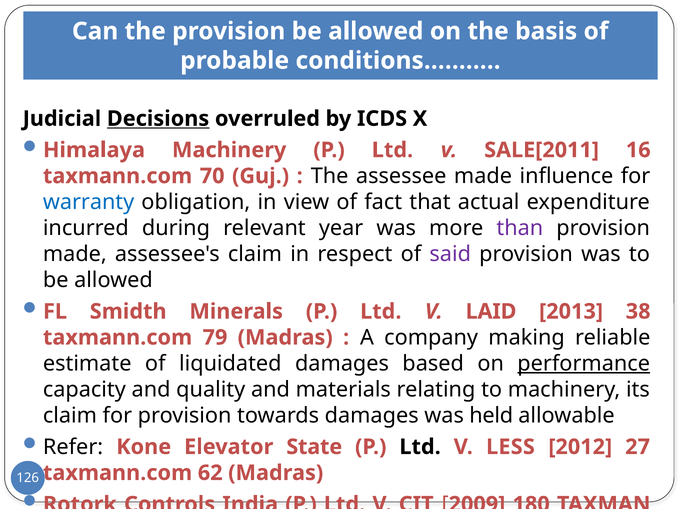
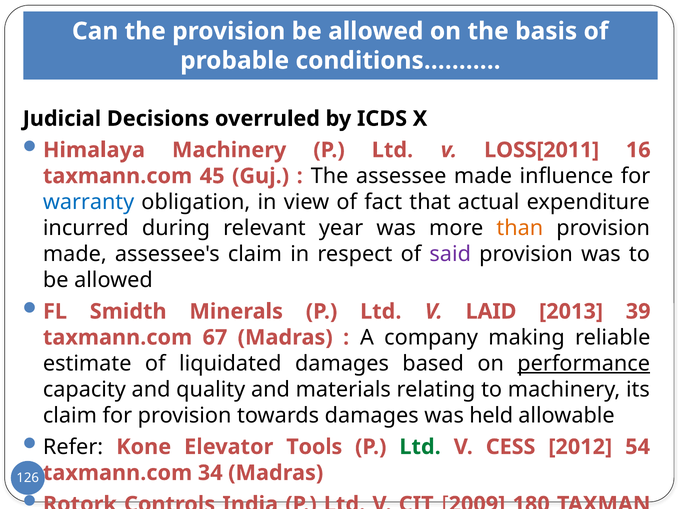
Decisions underline: present -> none (158, 119)
SALE[2011: SALE[2011 -> LOSS[2011 (542, 150)
70: 70 -> 45 (212, 176)
than colour: purple -> orange (520, 228)
38: 38 -> 39 (638, 312)
79: 79 -> 67 (215, 338)
State: State -> Tools (314, 447)
Ltd colour: black -> green (420, 447)
LESS: LESS -> CESS (511, 447)
27: 27 -> 54 (638, 447)
62: 62 -> 34 (210, 473)
